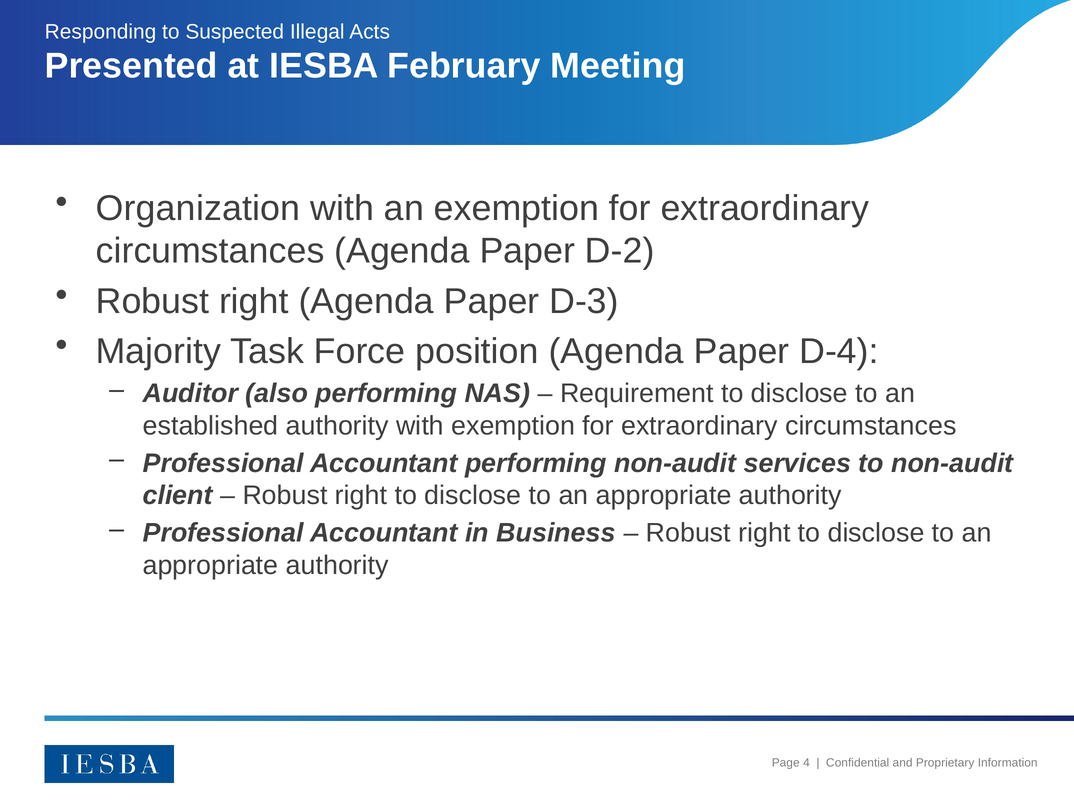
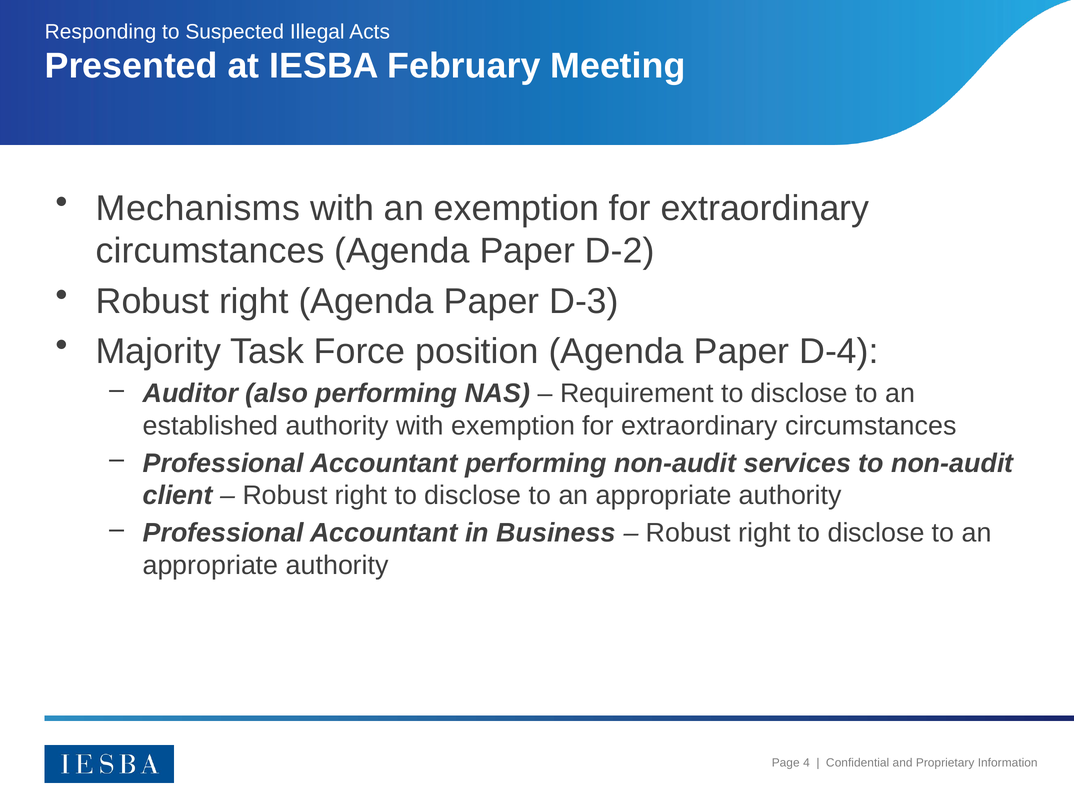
Organization: Organization -> Mechanisms (198, 208)
